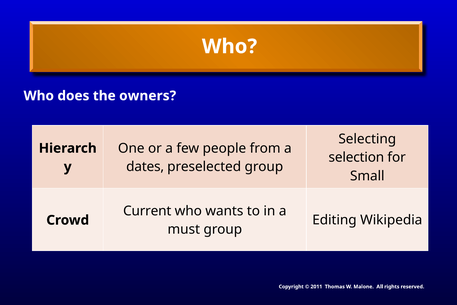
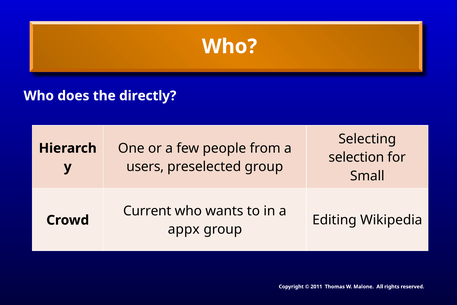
owners: owners -> directly (148, 96)
dates: dates -> users (145, 167)
must: must -> appx (184, 229)
